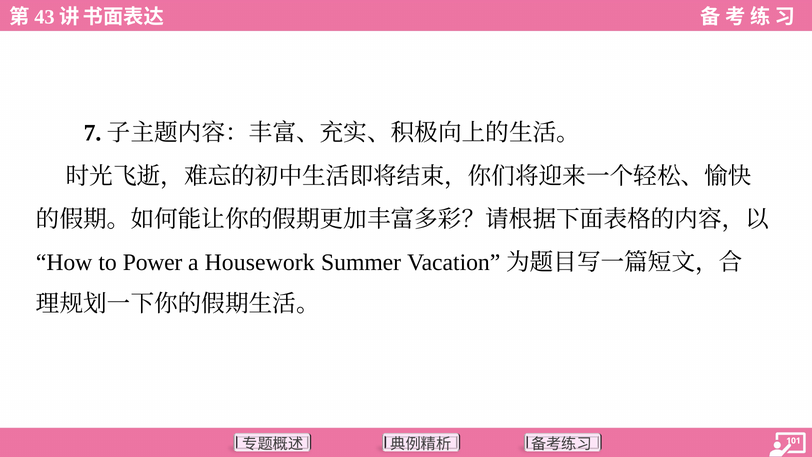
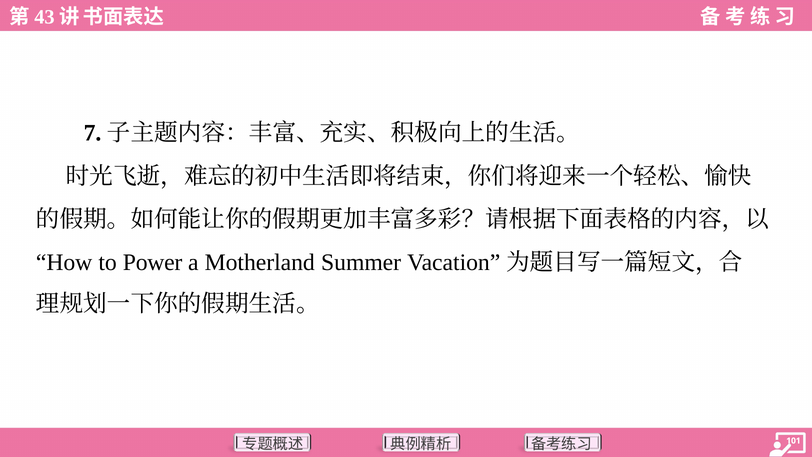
Housework: Housework -> Motherland (260, 262)
